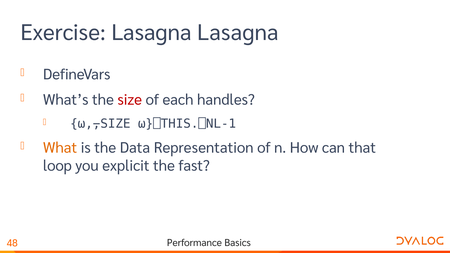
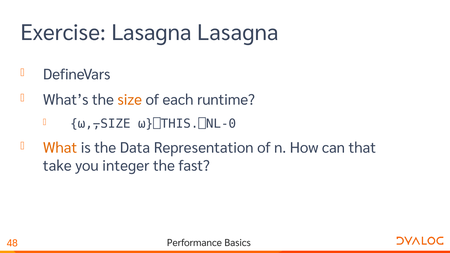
size colour: red -> orange (130, 100)
handles: handles -> runtime (226, 100)
⍵}⎕THIS.⎕NL-1: ⍵}⎕THIS.⎕NL-1 -> ⍵}⎕THIS.⎕NL-0 (187, 124)
loop: loop -> take (57, 166)
explicit: explicit -> integer (126, 166)
